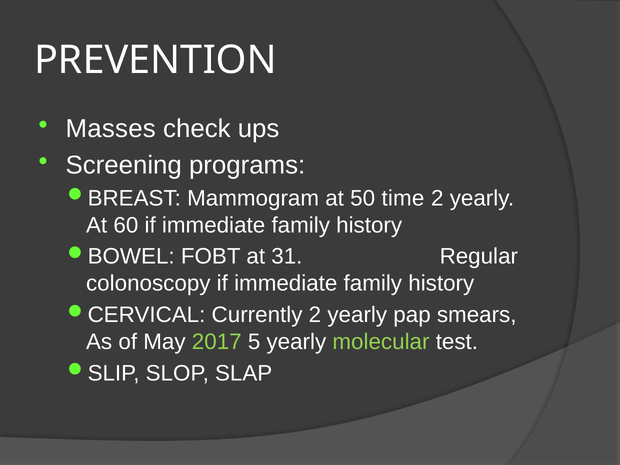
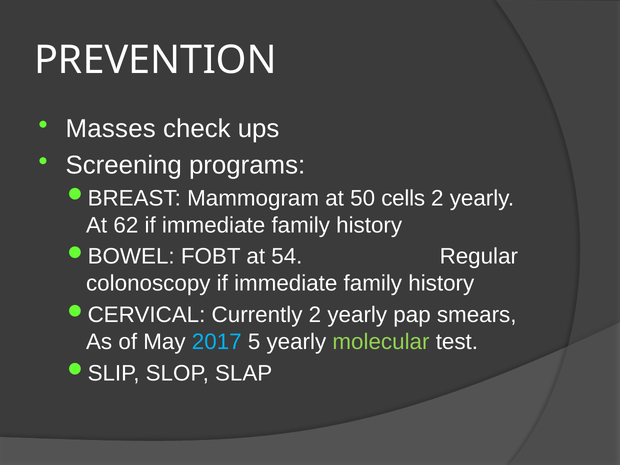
time: time -> cells (403, 198)
60: 60 -> 62 (126, 225)
31: 31 -> 54 (287, 257)
2017 colour: light green -> light blue (217, 342)
